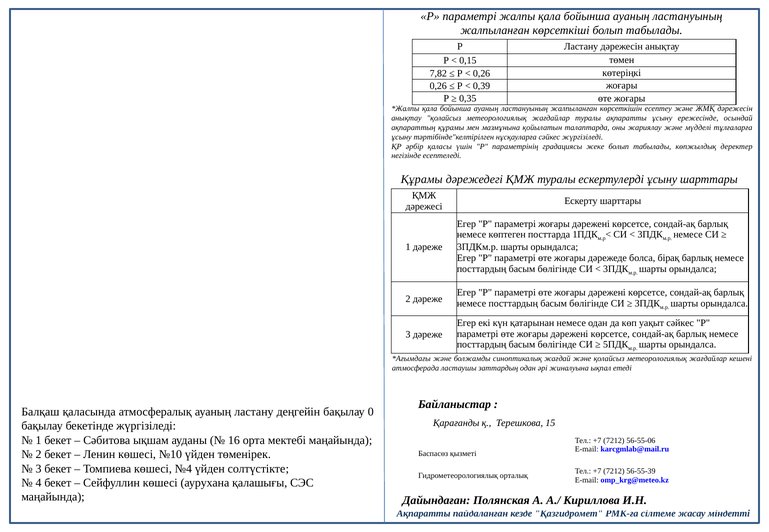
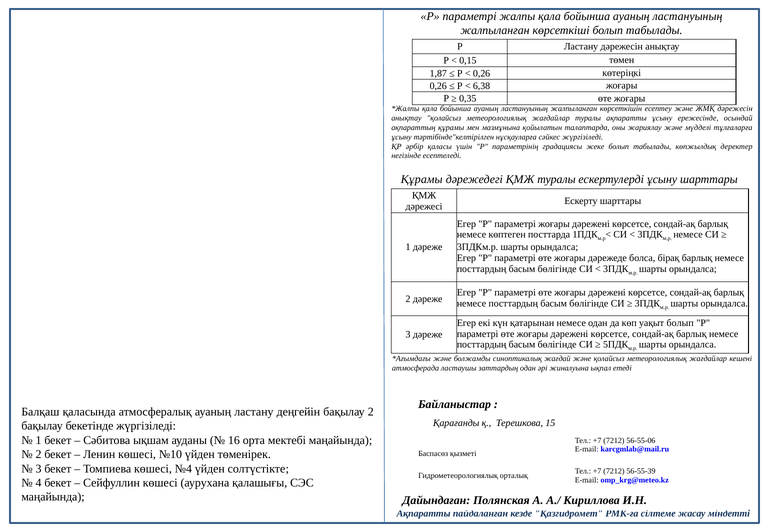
7,82: 7,82 -> 1,87 (438, 73)
0,39: 0,39 -> 6,38 (482, 86)
уақыт сәйкес: сәйкес -> болып (680, 323)
бақылау 0: 0 -> 2 (371, 412)
